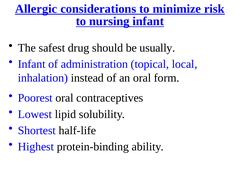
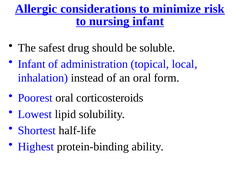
usually: usually -> soluble (157, 48)
contraceptives: contraceptives -> corticosteroids (110, 98)
